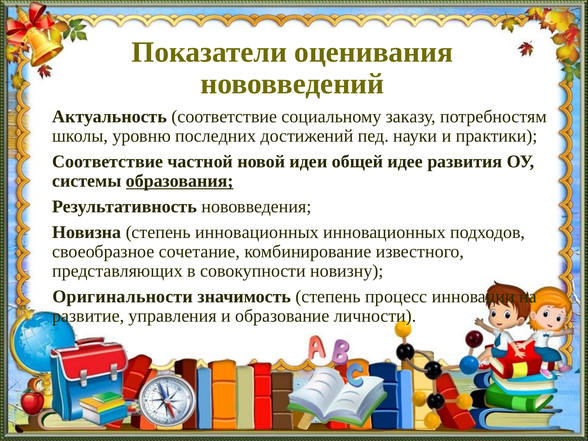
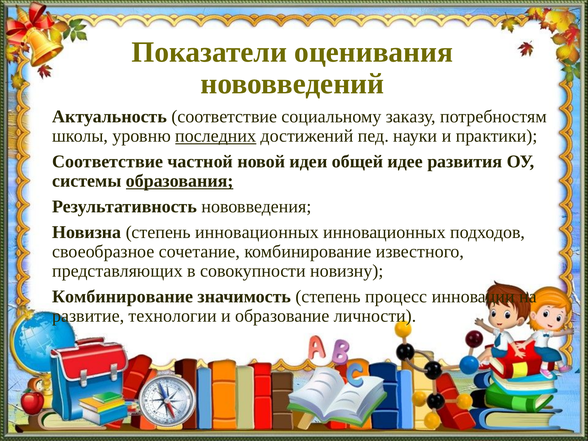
последних underline: none -> present (216, 136)
Оригинальности: Оригинальности -> Комбинирование (123, 296)
управления: управления -> технологии (173, 316)
